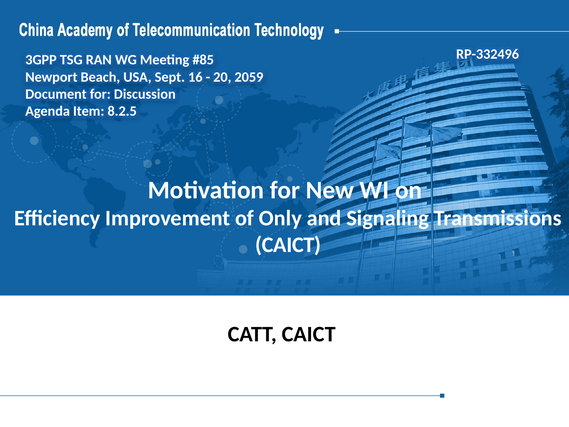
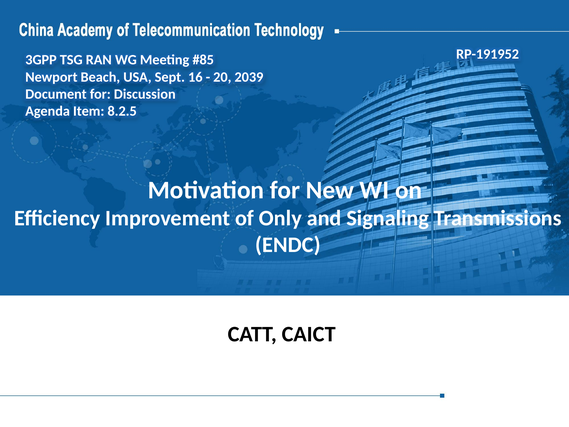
RP-332496: RP-332496 -> RP-191952 (488, 54)
2059: 2059 -> 2039 (249, 77)
CAICT: CAICT -> ENDC (288, 245)
